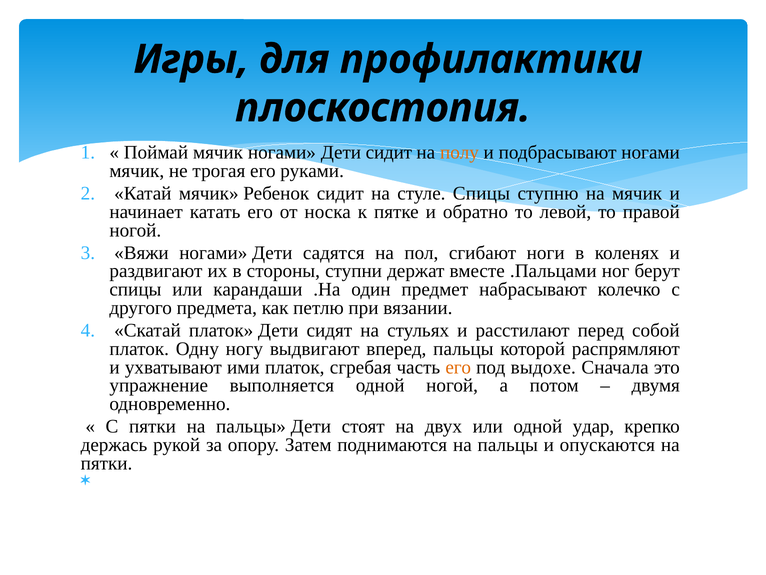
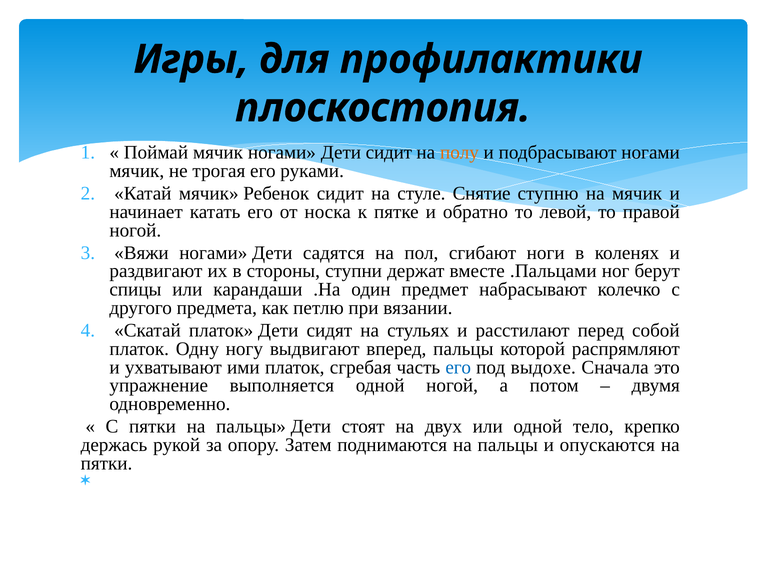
стуле Спицы: Спицы -> Снятие (482, 193)
его colour: orange -> blue (458, 367)
удар: удар -> тело (593, 426)
